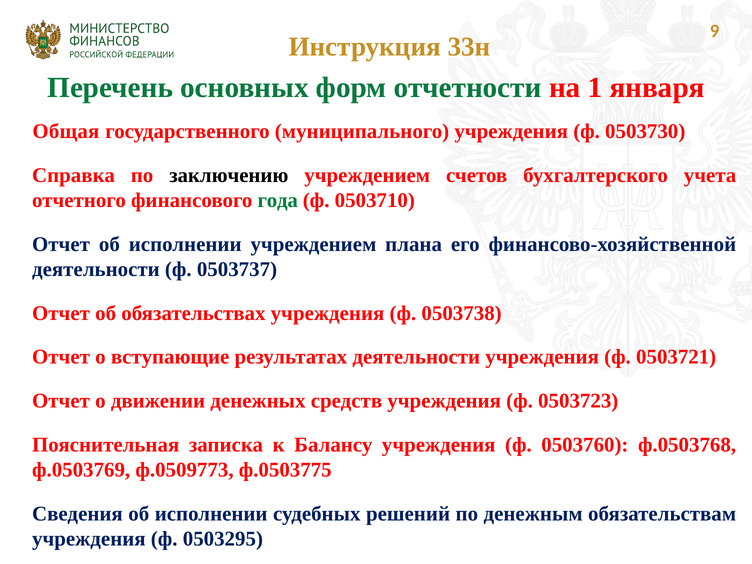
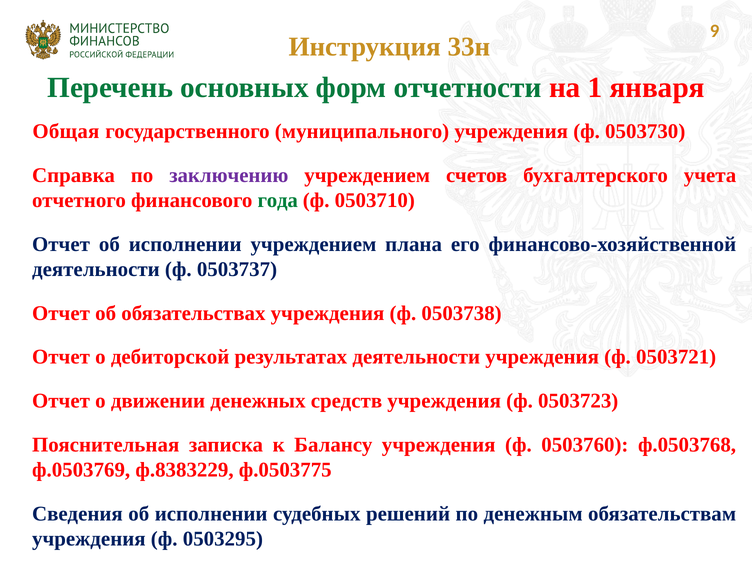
заключению colour: black -> purple (229, 175)
вступающие: вступающие -> дебиторской (170, 357)
ф.0509773: ф.0509773 -> ф.8383229 (185, 470)
